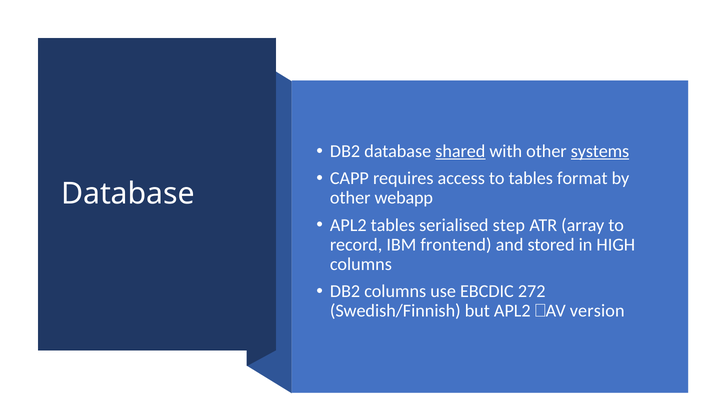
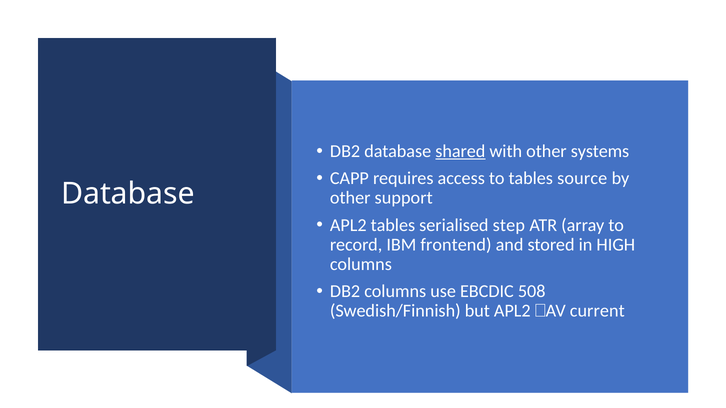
systems underline: present -> none (600, 151)
format: format -> source (582, 179)
webapp: webapp -> support (404, 198)
272: 272 -> 508 (532, 292)
version: version -> current (597, 311)
